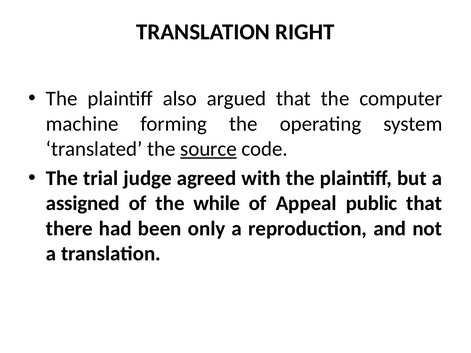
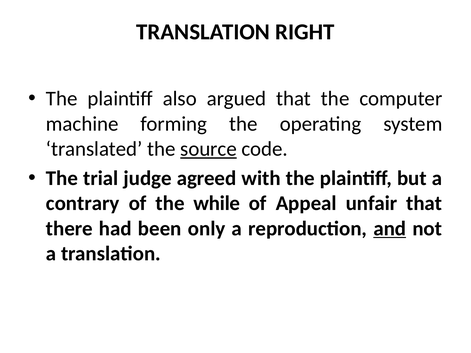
assigned: assigned -> contrary (83, 204)
public: public -> unfair (372, 204)
and underline: none -> present (390, 229)
